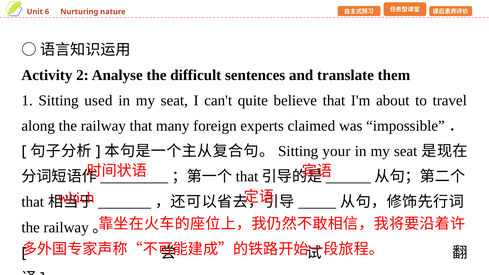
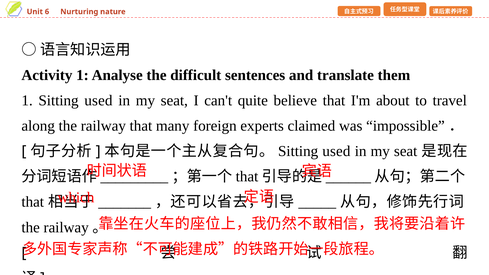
Activity 2: 2 -> 1 (82, 75)
your: your -> used (336, 151)
